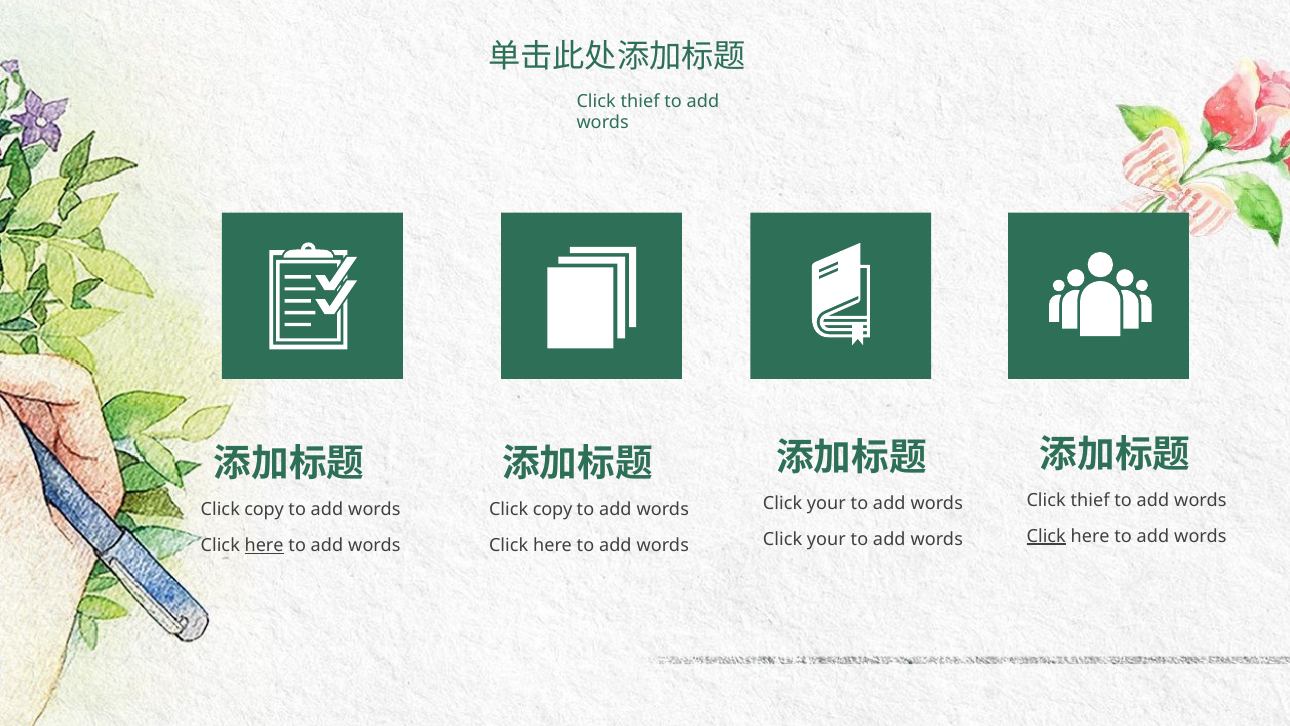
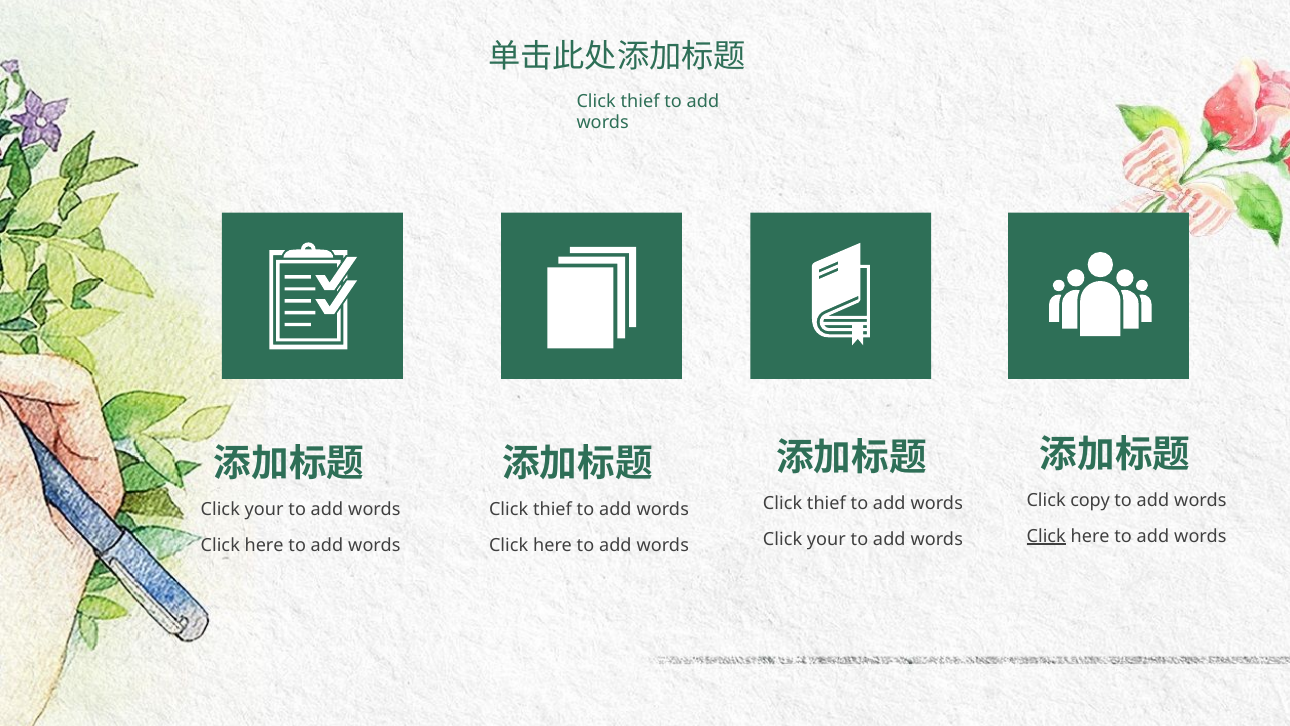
thief: thief -> copy (1090, 500)
your: your -> thief (826, 503)
copy: copy -> your (264, 509)
copy: copy -> thief (552, 509)
here underline: present -> none (264, 545)
